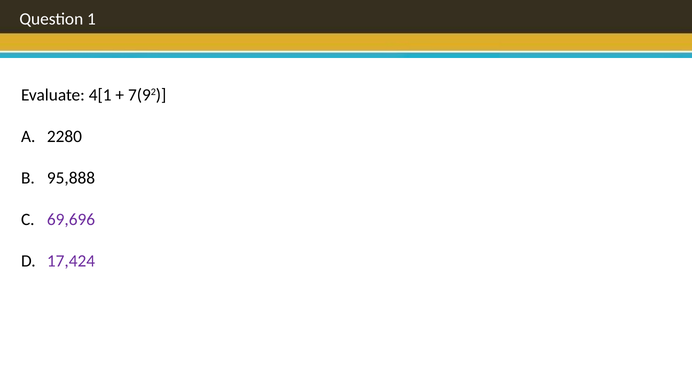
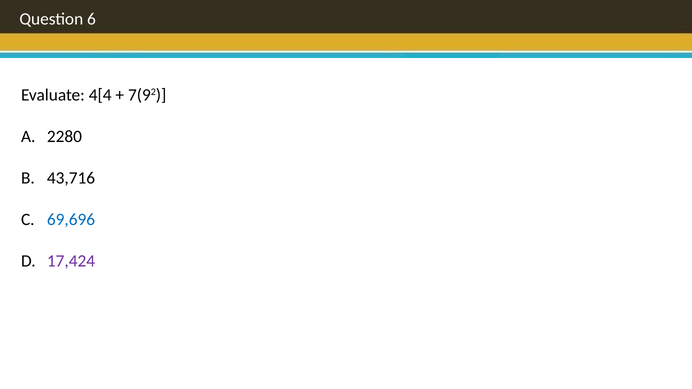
1: 1 -> 6 (91, 19)
4[1: 4[1 -> 4[4 (100, 95)
95,888: 95,888 -> 43,716 (71, 178)
69,696 colour: purple -> blue (71, 220)
